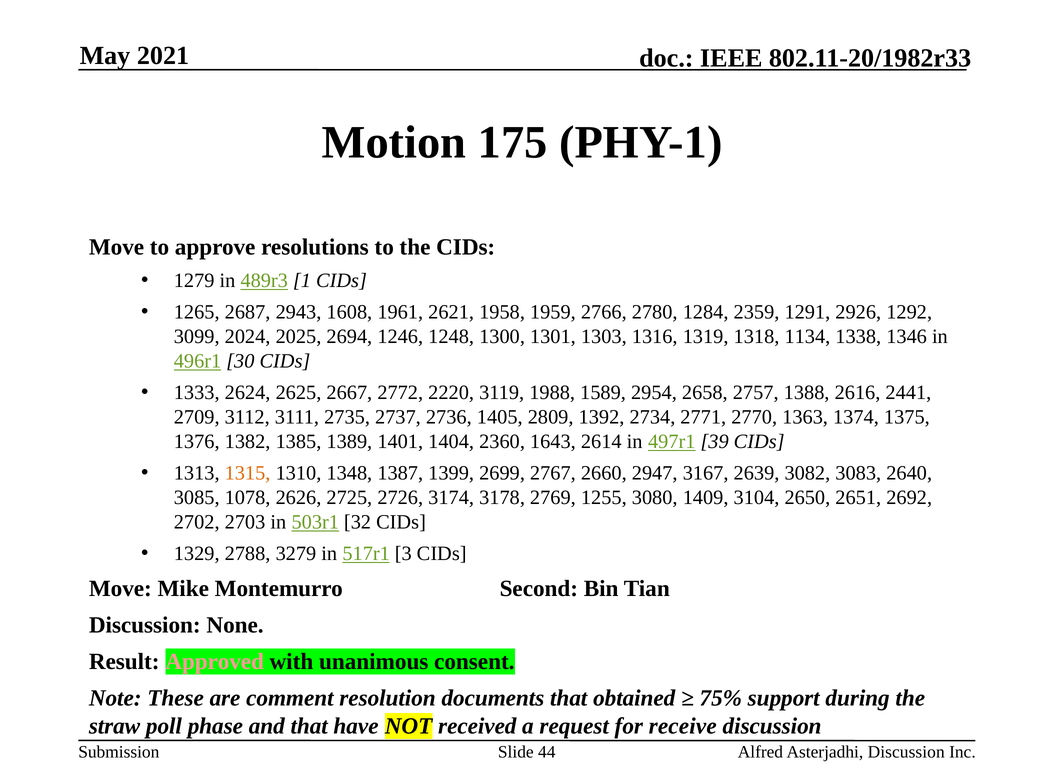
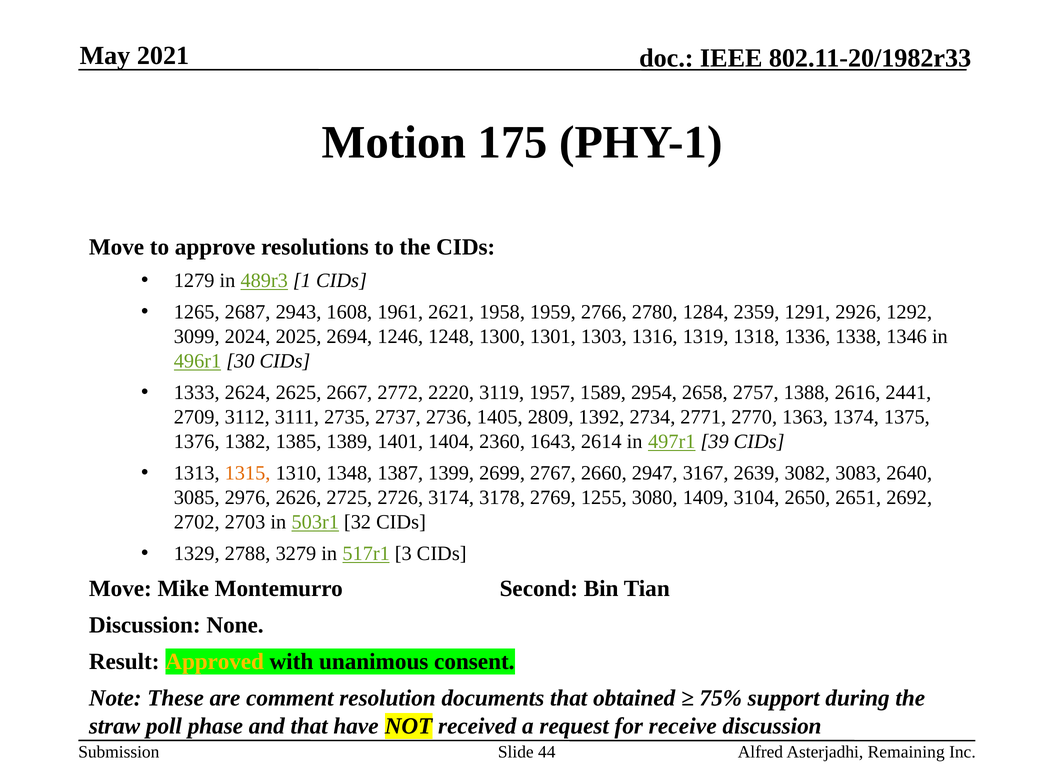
1134: 1134 -> 1336 (807, 336)
1988: 1988 -> 1957 (552, 392)
1078: 1078 -> 2976 (248, 497)
Approved colour: pink -> yellow (215, 662)
Asterjadhi Discussion: Discussion -> Remaining (906, 752)
